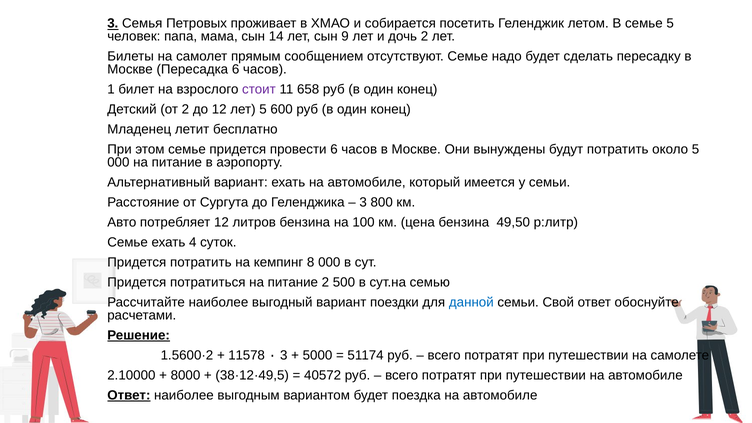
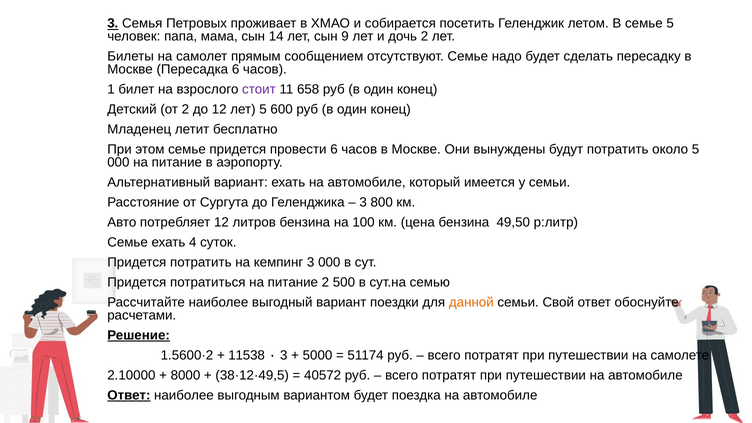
кемпинг 8: 8 -> 3 (311, 262)
данной colour: blue -> orange (471, 302)
11578: 11578 -> 11538 (247, 355)
